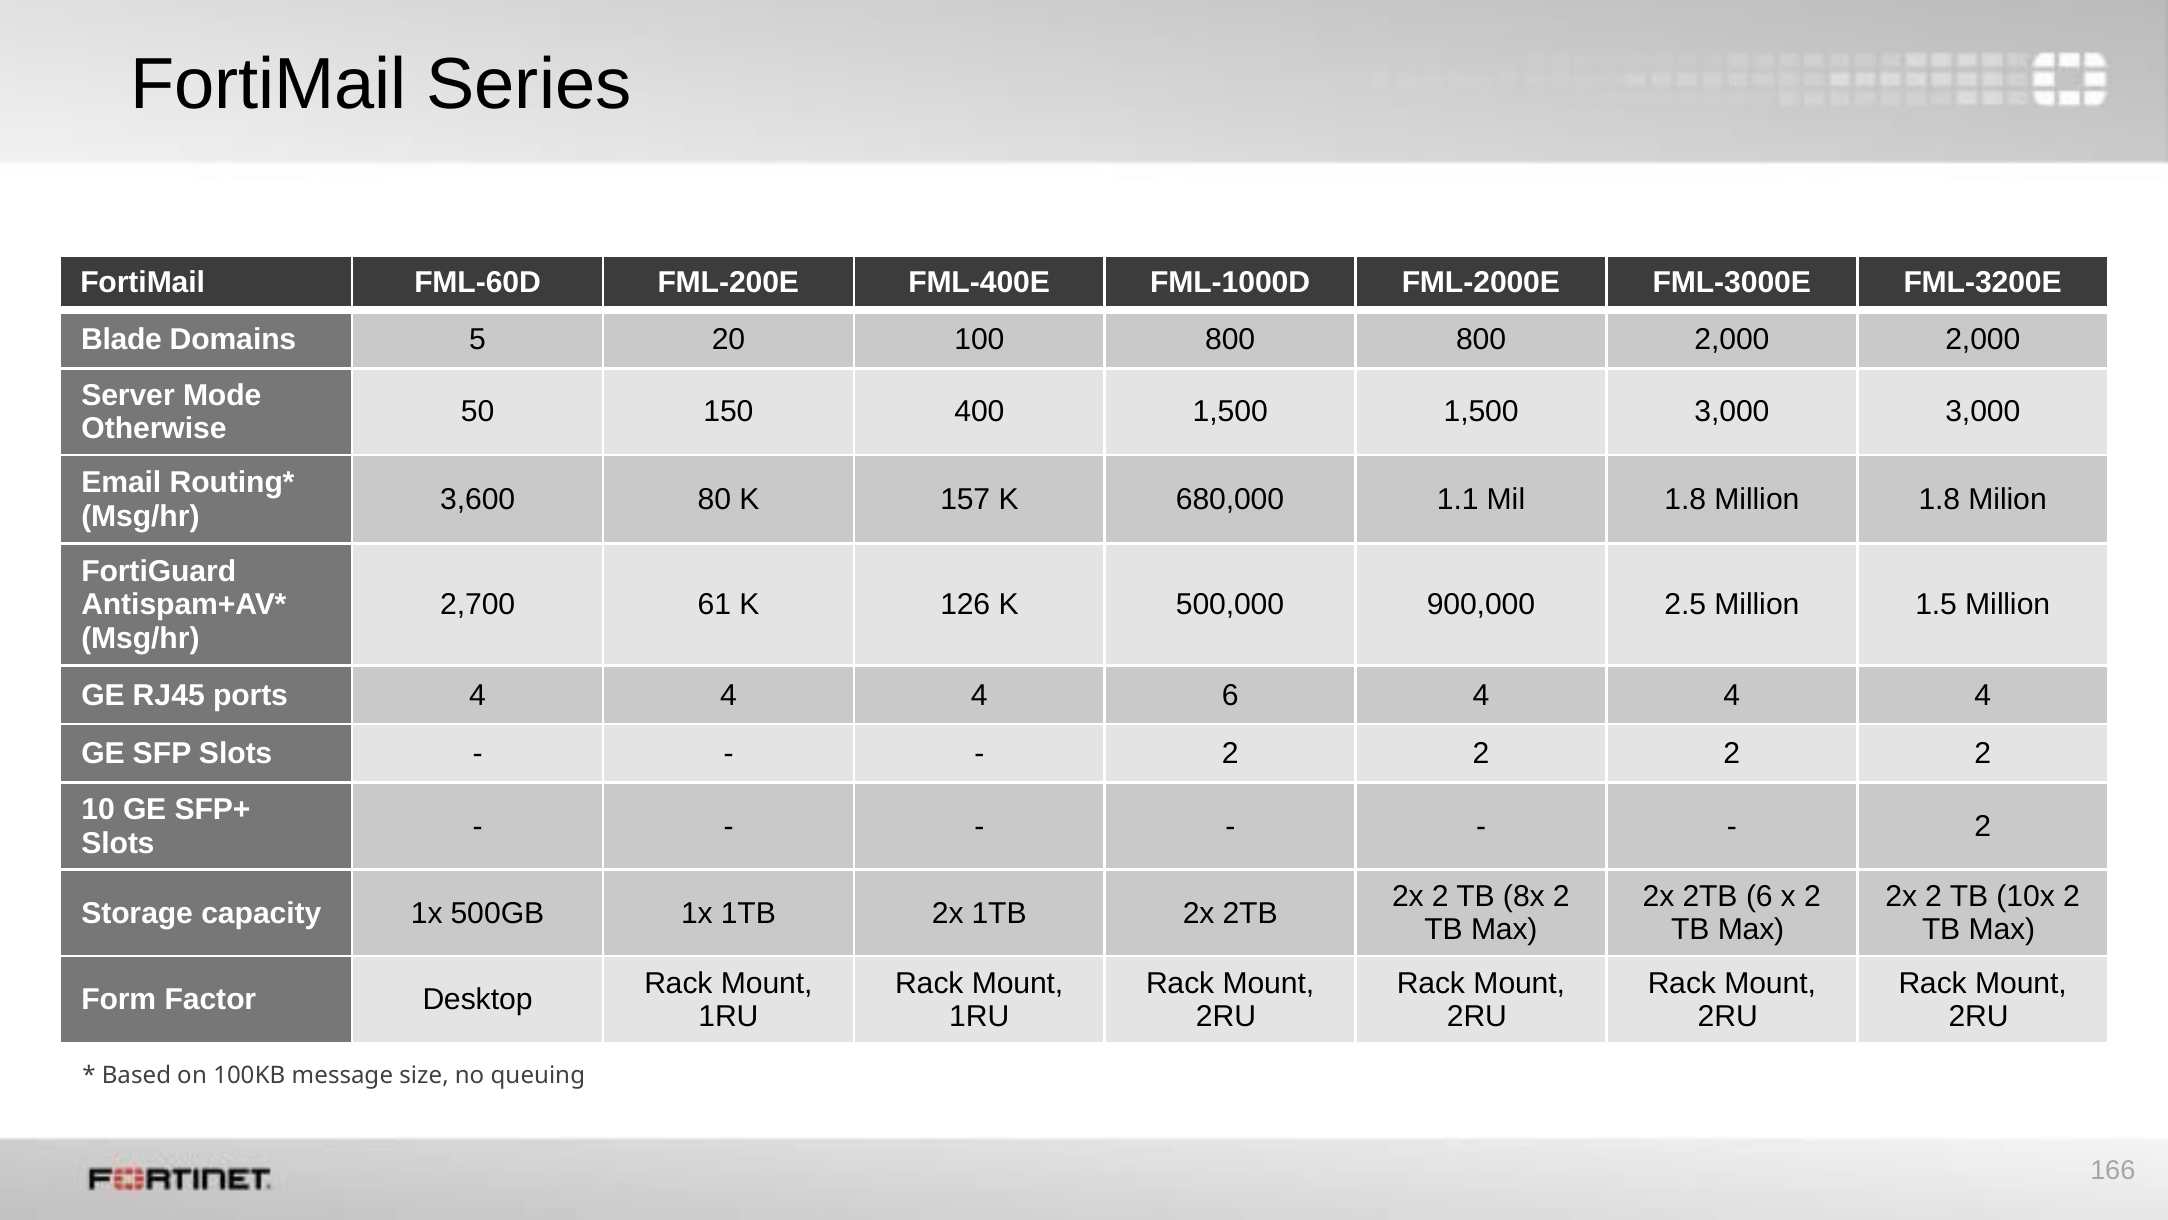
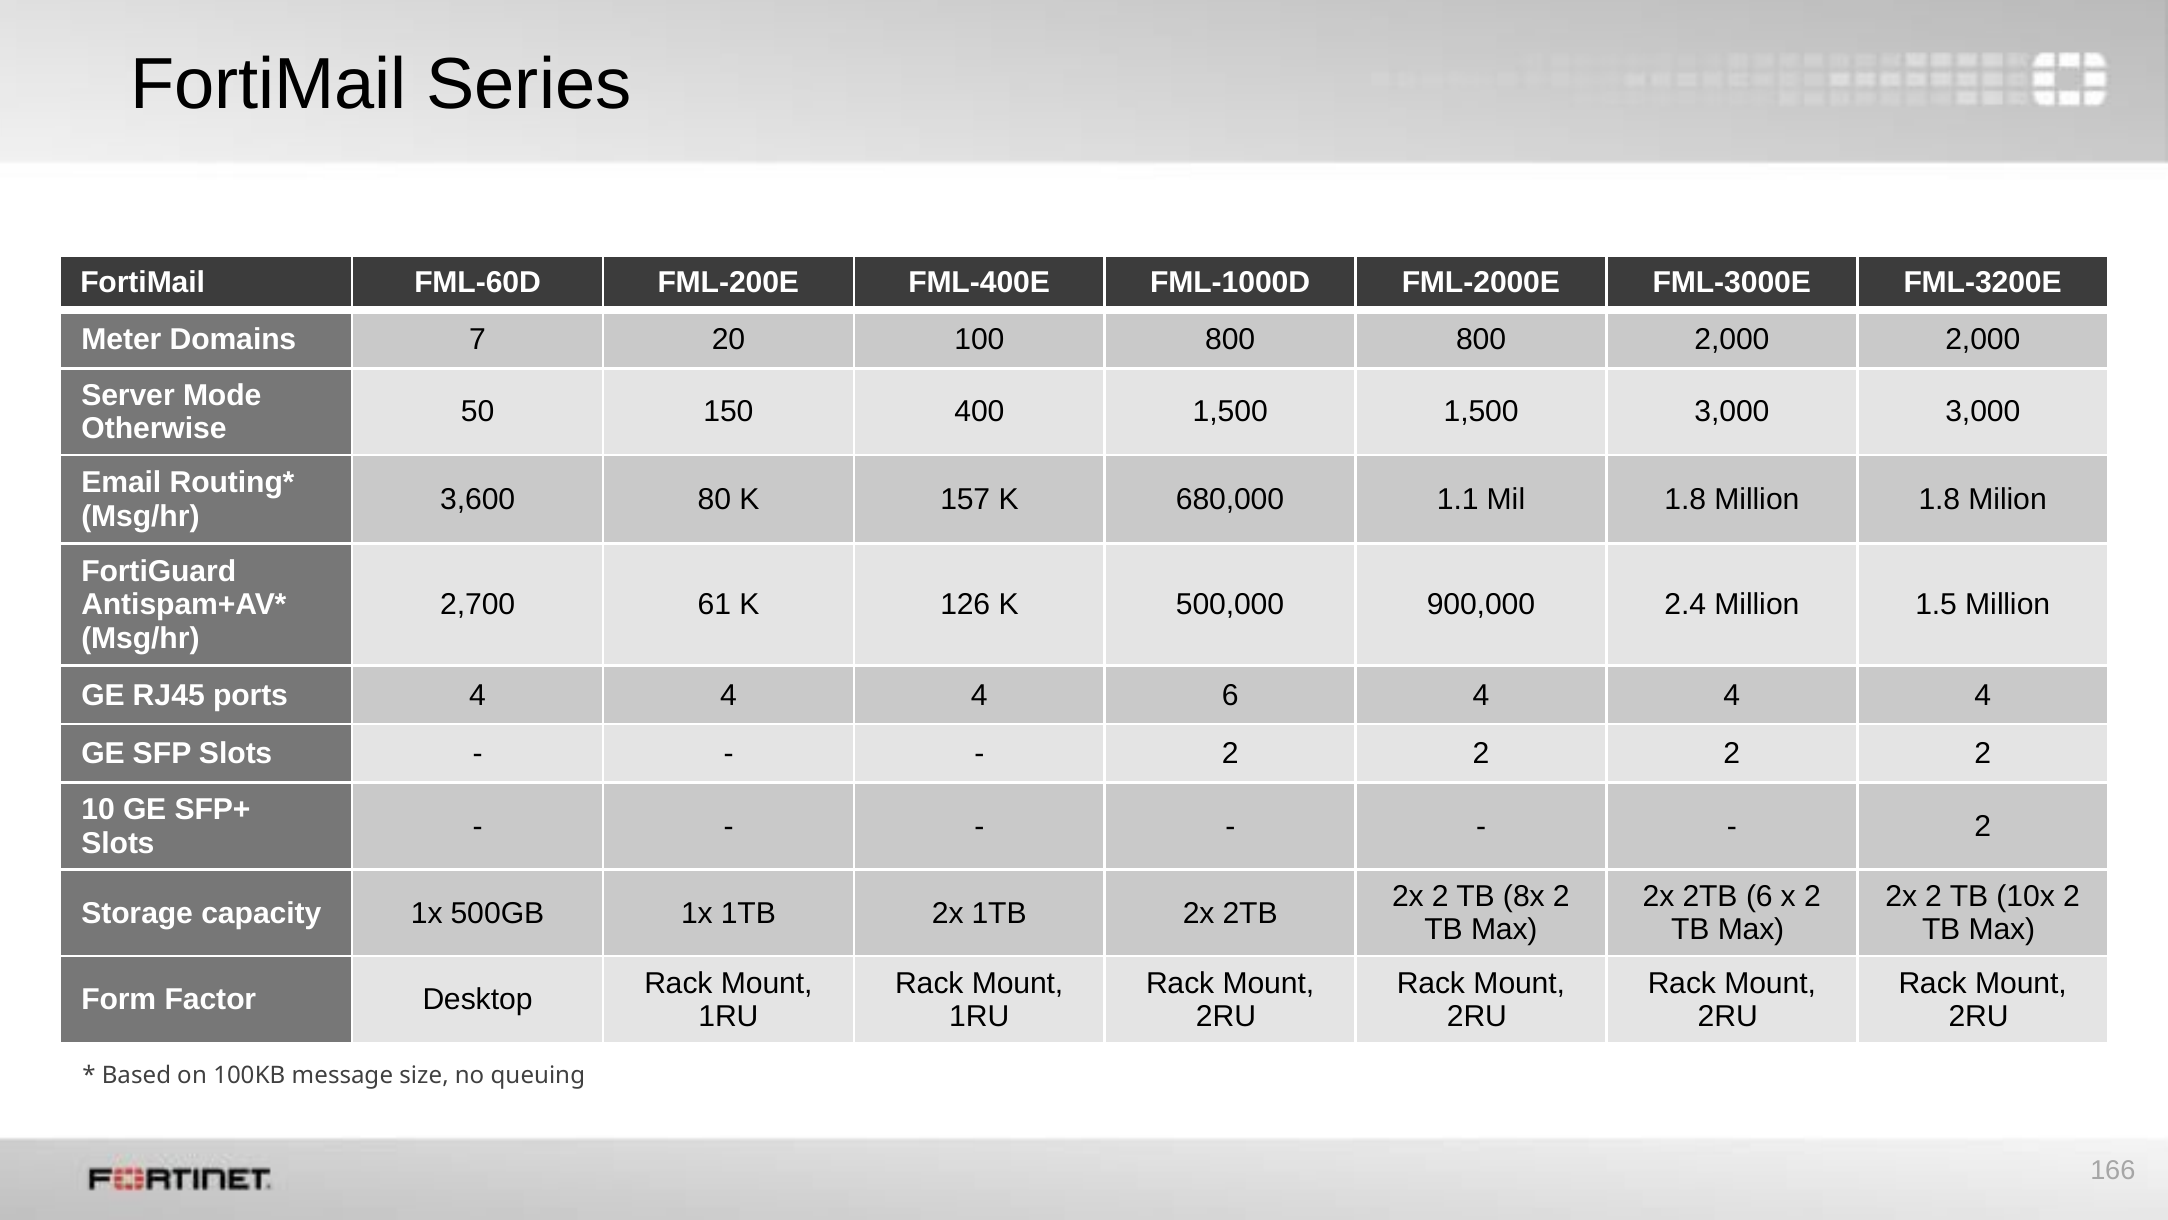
Blade: Blade -> Meter (121, 339)
5: 5 -> 7 (478, 339)
2.5: 2.5 -> 2.4 (1685, 605)
